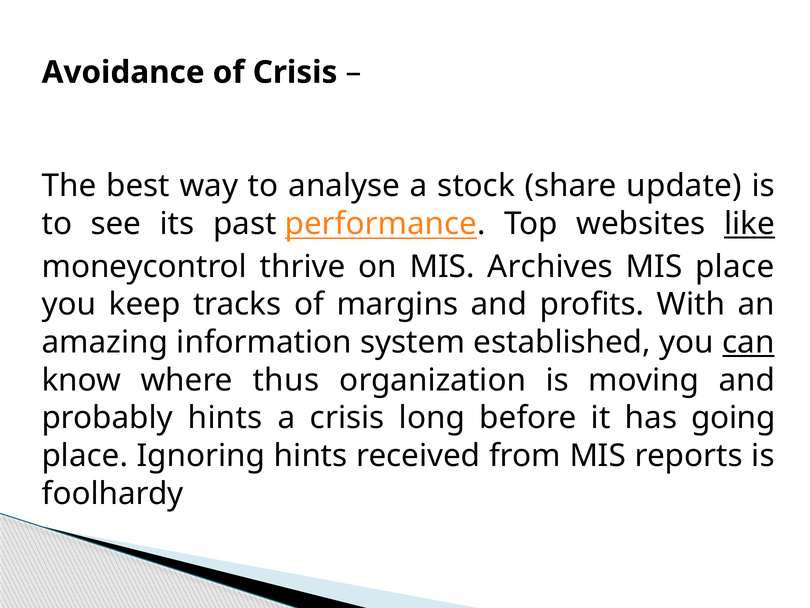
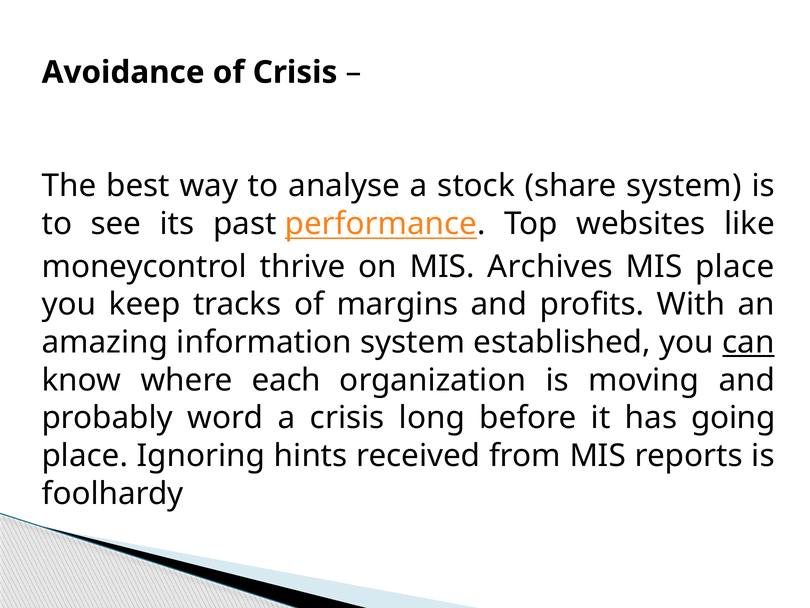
share update: update -> system (684, 186)
like underline: present -> none (750, 224)
thus: thus -> each (286, 380)
probably hints: hints -> word (225, 418)
